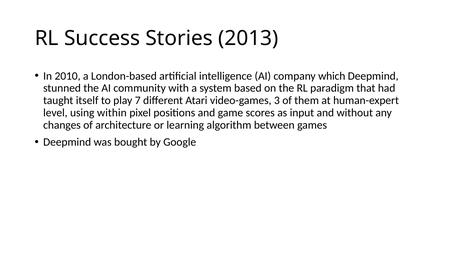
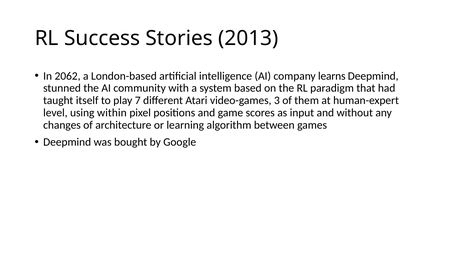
2010: 2010 -> 2062 (68, 76)
which: which -> learns (332, 76)
